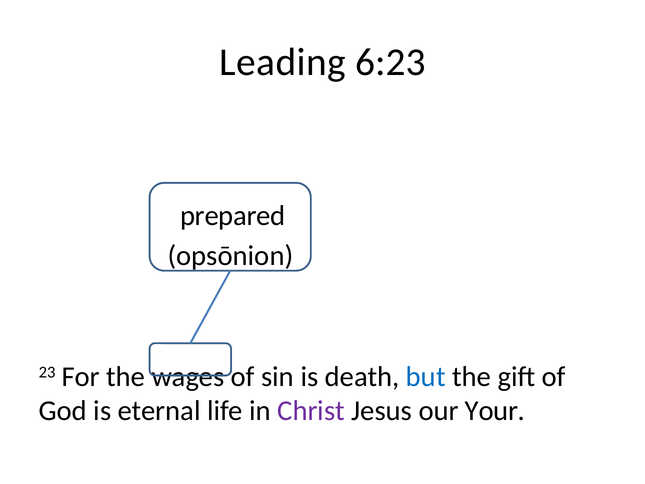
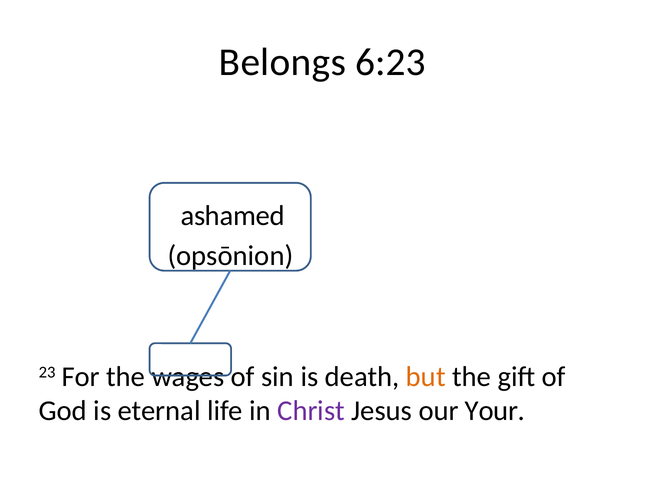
Leading: Leading -> Belongs (283, 62)
prepared: prepared -> ashamed (233, 216)
but colour: blue -> orange (426, 376)
